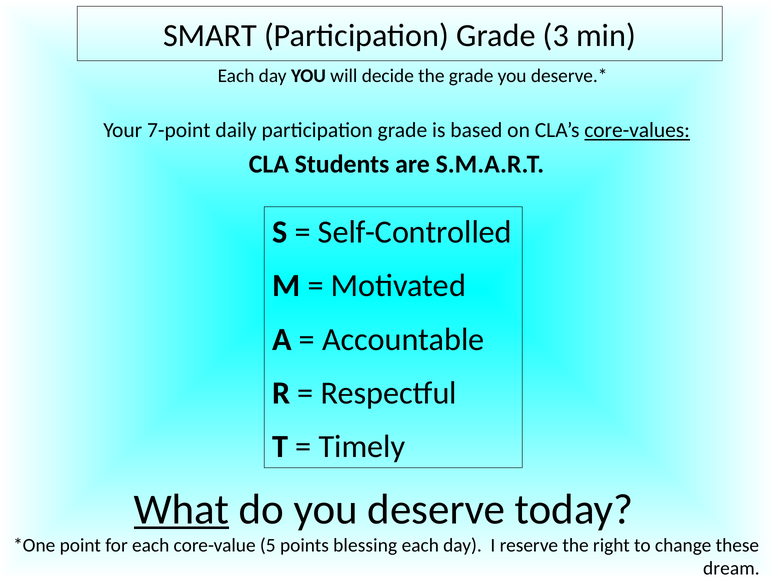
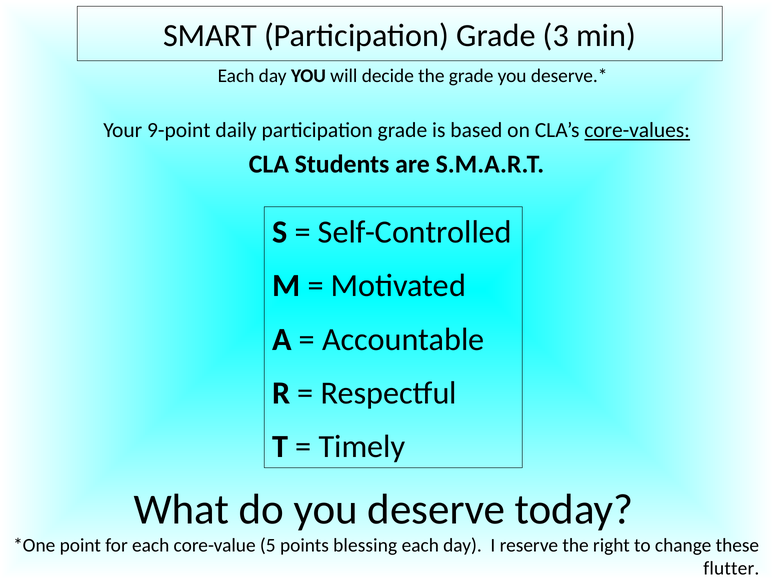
7-point: 7-point -> 9-point (179, 130)
What underline: present -> none (182, 510)
dream: dream -> flutter (731, 569)
